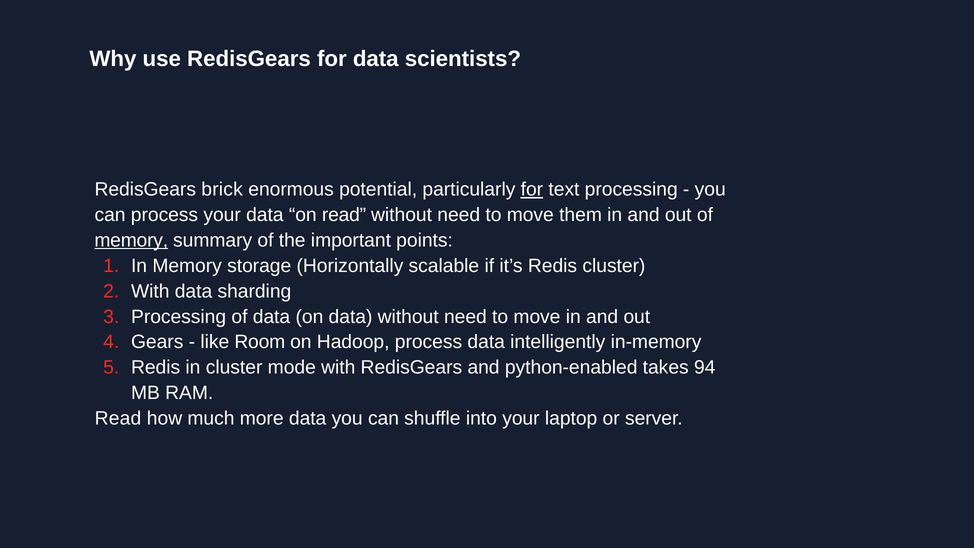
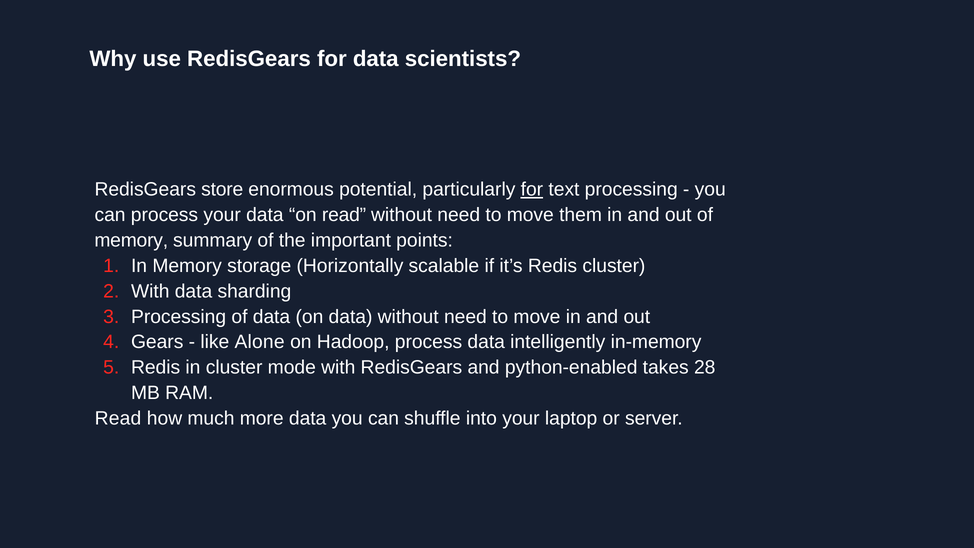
brick: brick -> store (222, 189)
memory underline: present -> none (131, 240)
Room: Room -> Alone (260, 342)
94: 94 -> 28 (705, 367)
